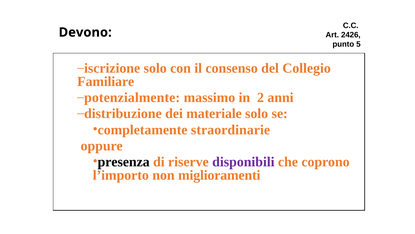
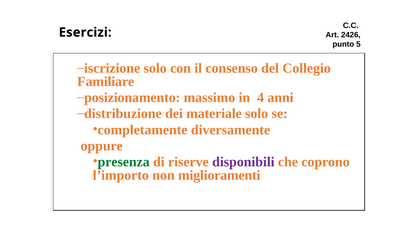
Devono: Devono -> Esercizi (85, 32)
potenzialmente: potenzialmente -> posizionamento (132, 97)
2: 2 -> 4 (260, 97)
straordinarie: straordinarie -> diversamente (231, 129)
presenza colour: black -> green (124, 162)
